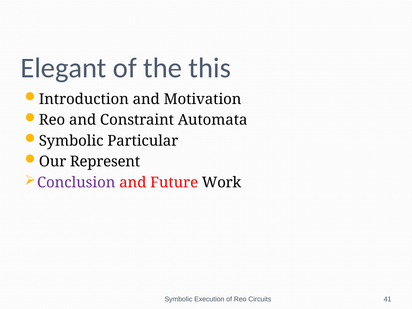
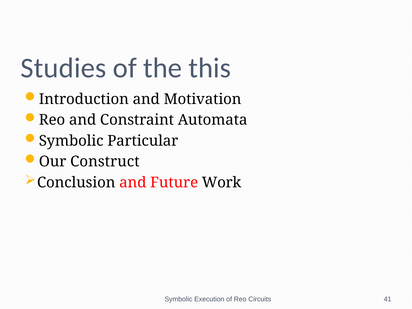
Elegant: Elegant -> Studies (63, 68)
Represent: Represent -> Construct (105, 162)
Conclusion colour: purple -> black (76, 182)
